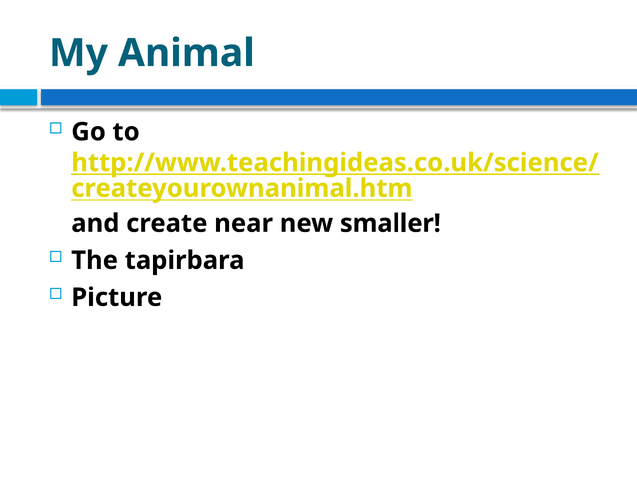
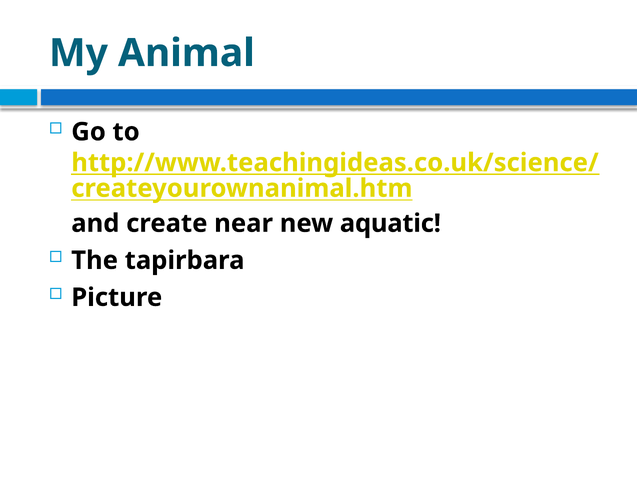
smaller: smaller -> aquatic (390, 223)
